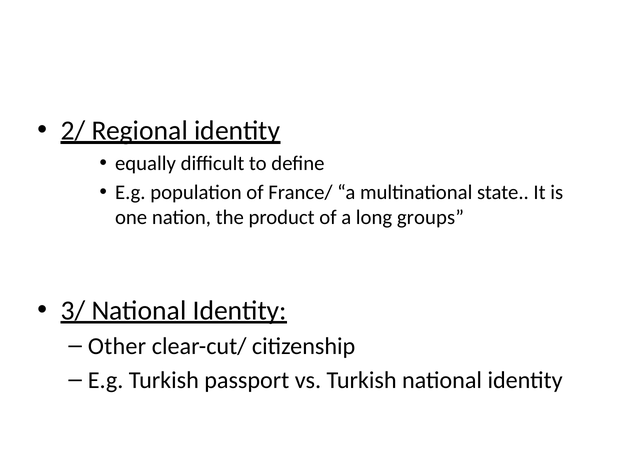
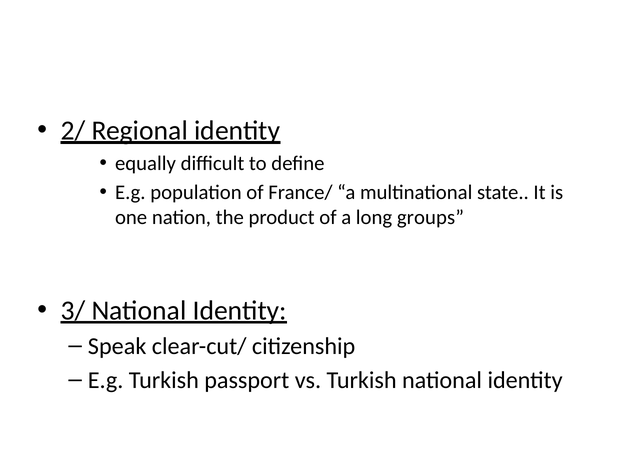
Other: Other -> Speak (117, 346)
